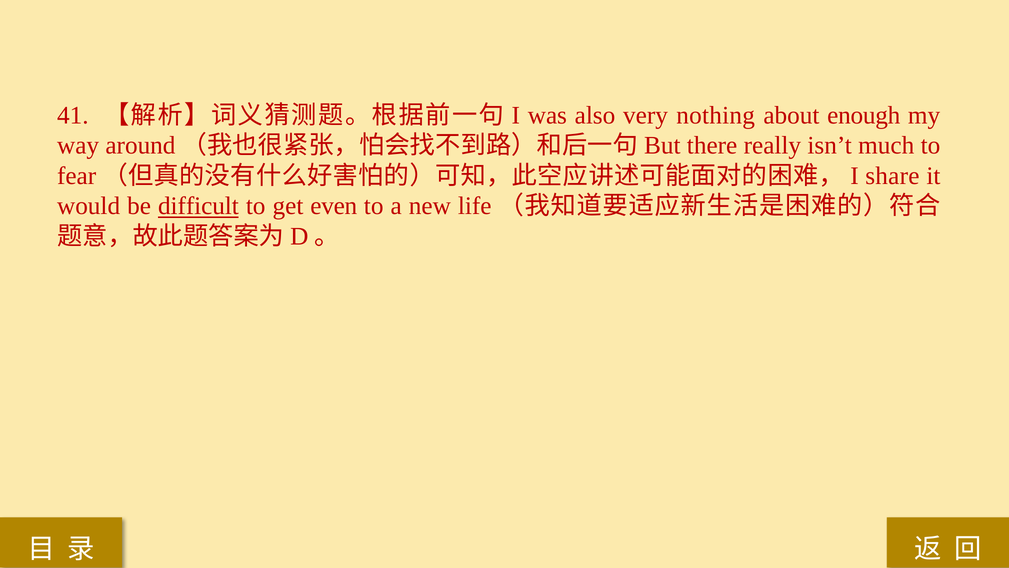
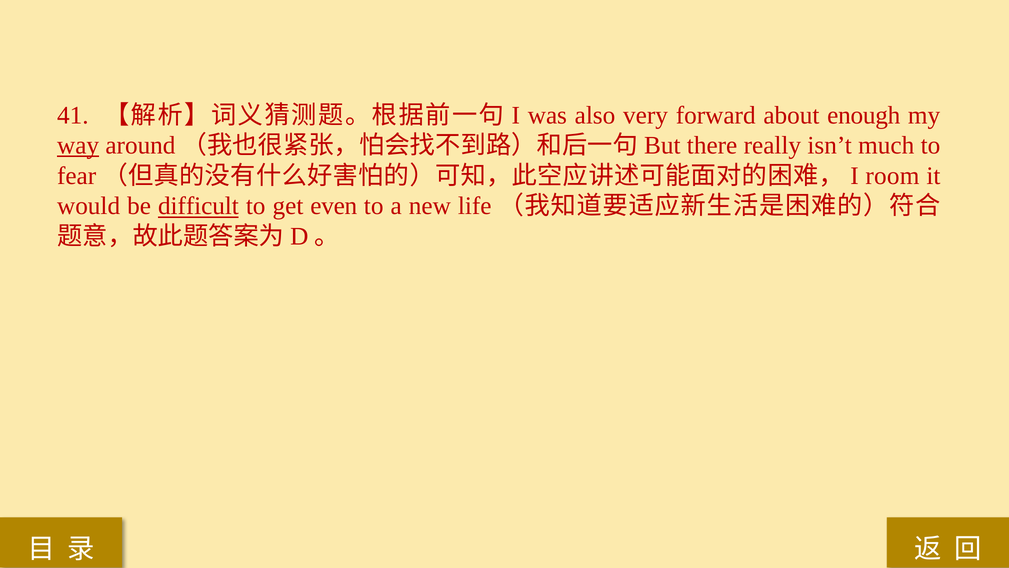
nothing: nothing -> forward (716, 115)
way underline: none -> present (78, 145)
share: share -> room (892, 176)
